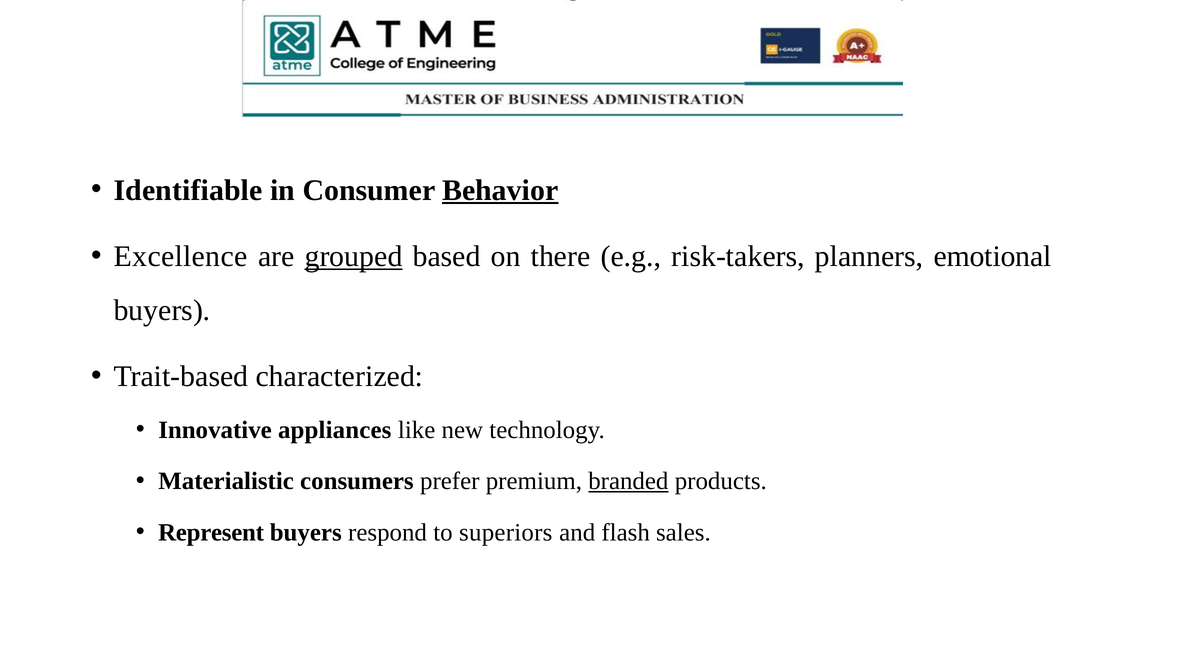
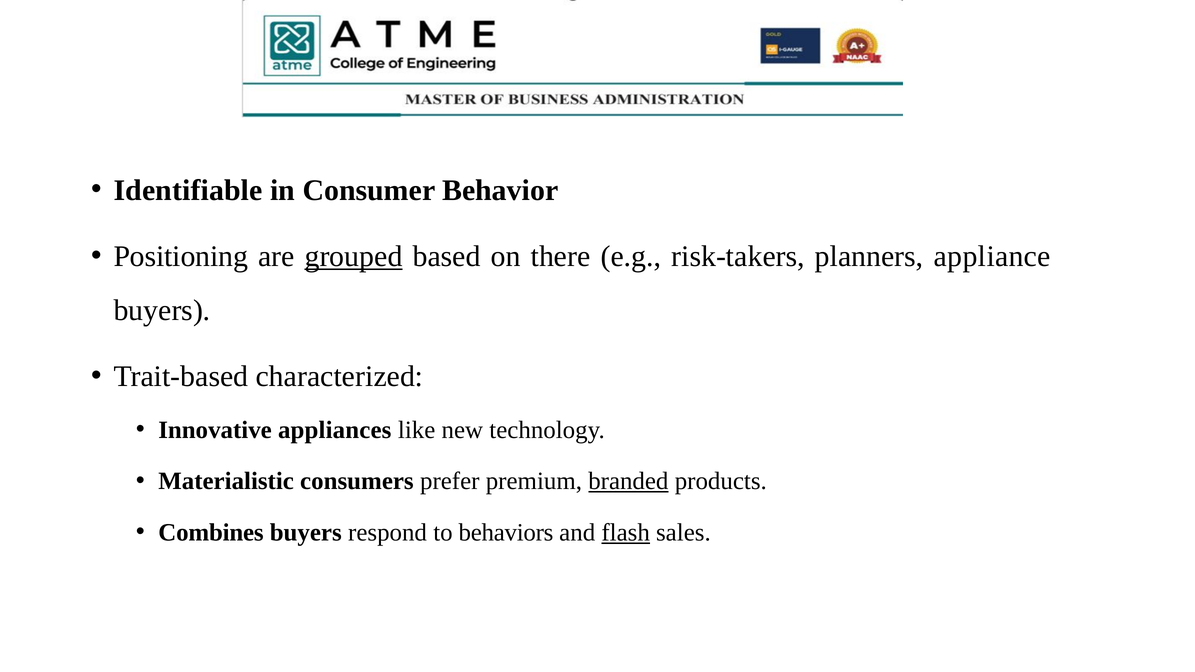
Behavior underline: present -> none (500, 190)
Excellence: Excellence -> Positioning (181, 257)
emotional: emotional -> appliance (992, 257)
Represent: Represent -> Combines (211, 532)
superiors: superiors -> behaviors (506, 532)
flash underline: none -> present (626, 532)
